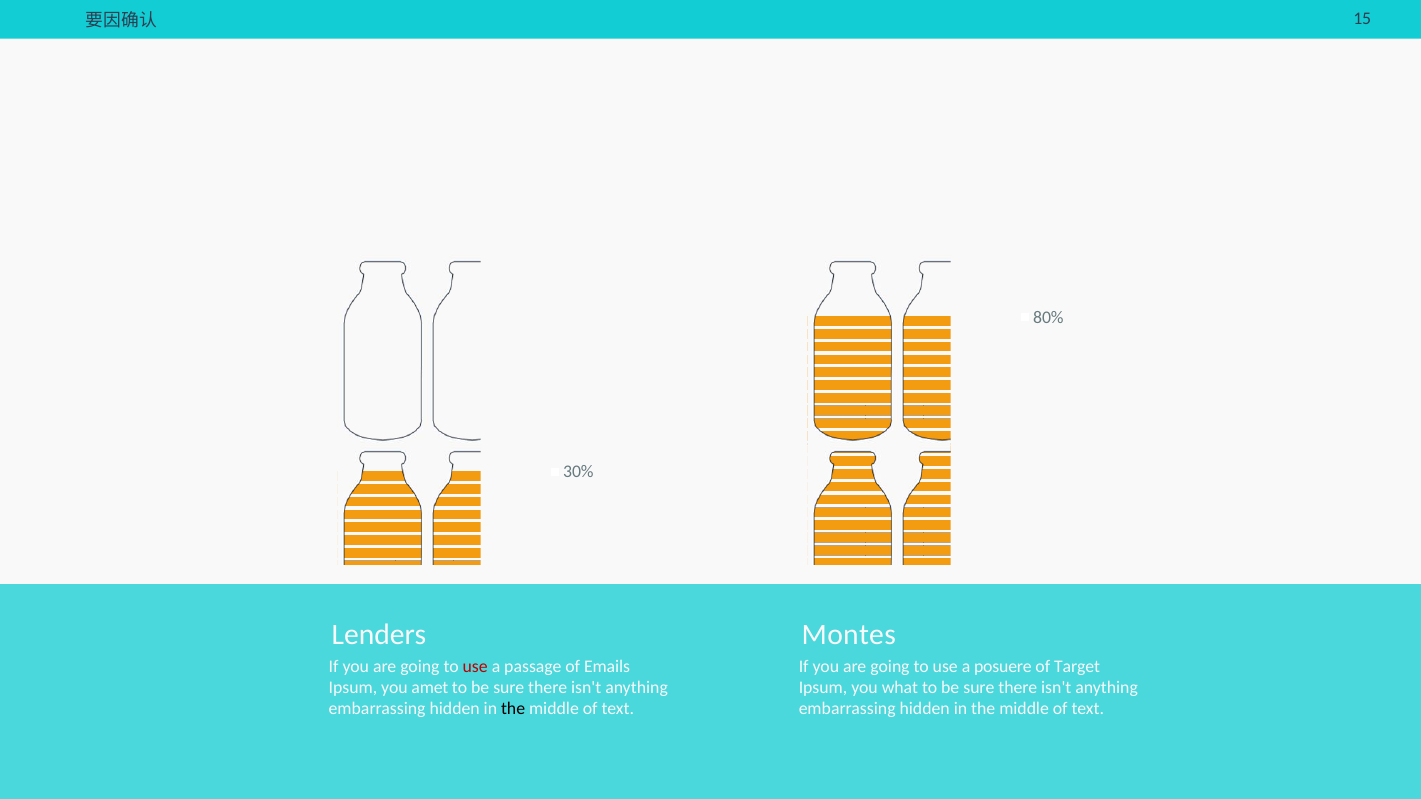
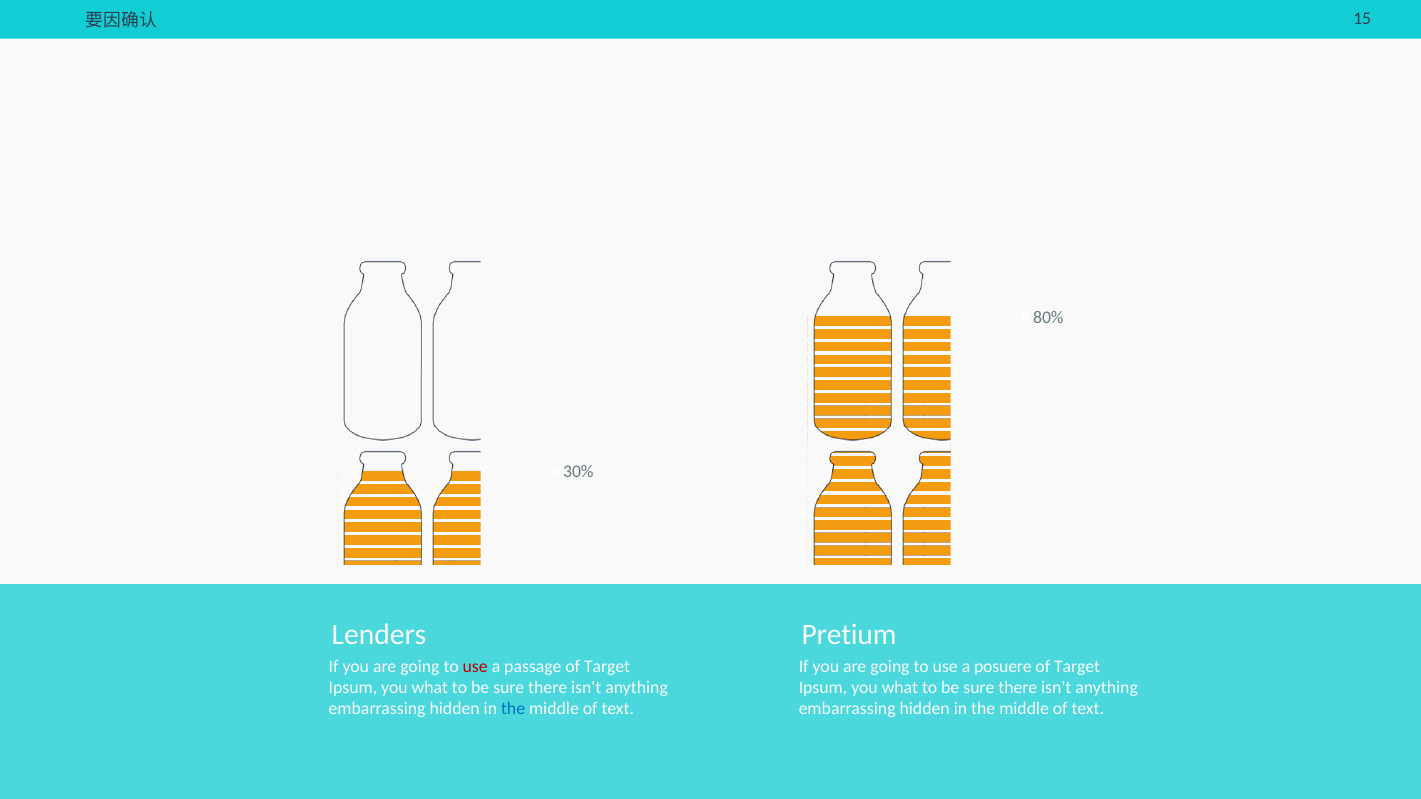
Montes: Montes -> Pretium (849, 635)
passage of Emails: Emails -> Target (607, 667)
amet: amet -> what (430, 688)
the colour: black -> blue (513, 709)
